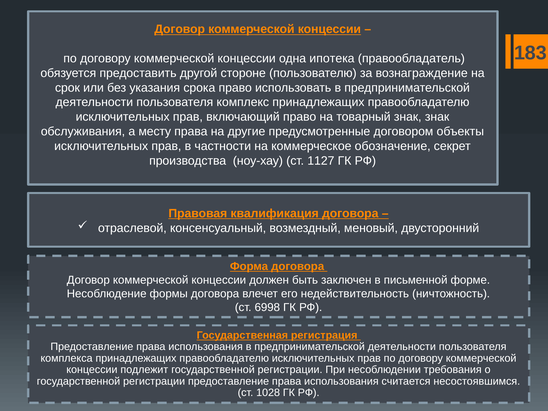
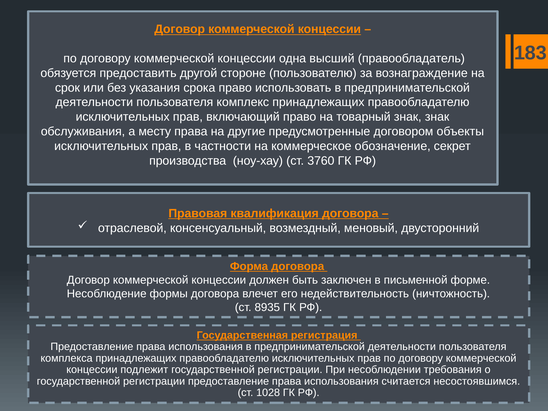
ипотека: ипотека -> высший (332, 58)
1127: 1127 -> 3760 (321, 161)
6998: 6998 -> 8935 (267, 307)
